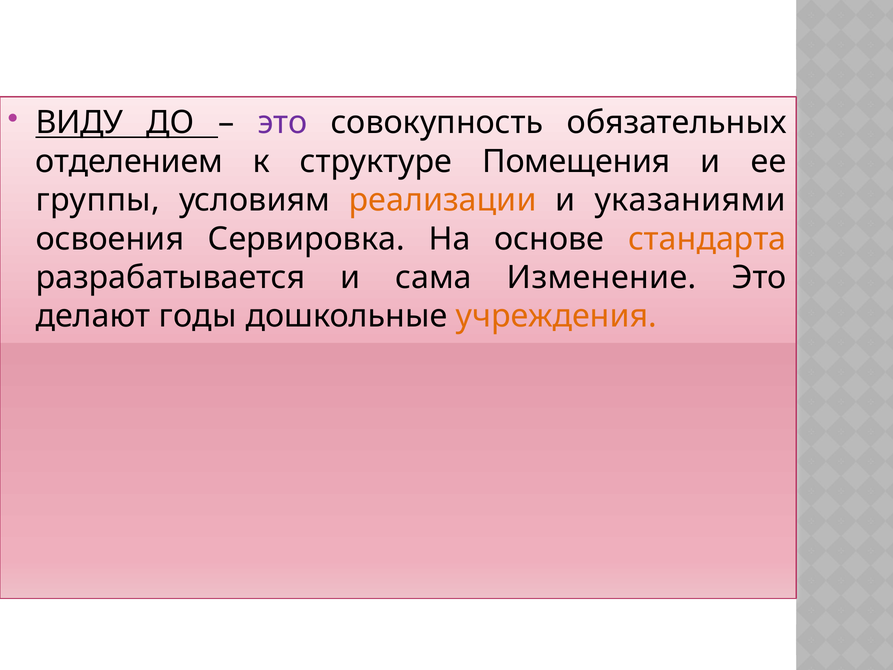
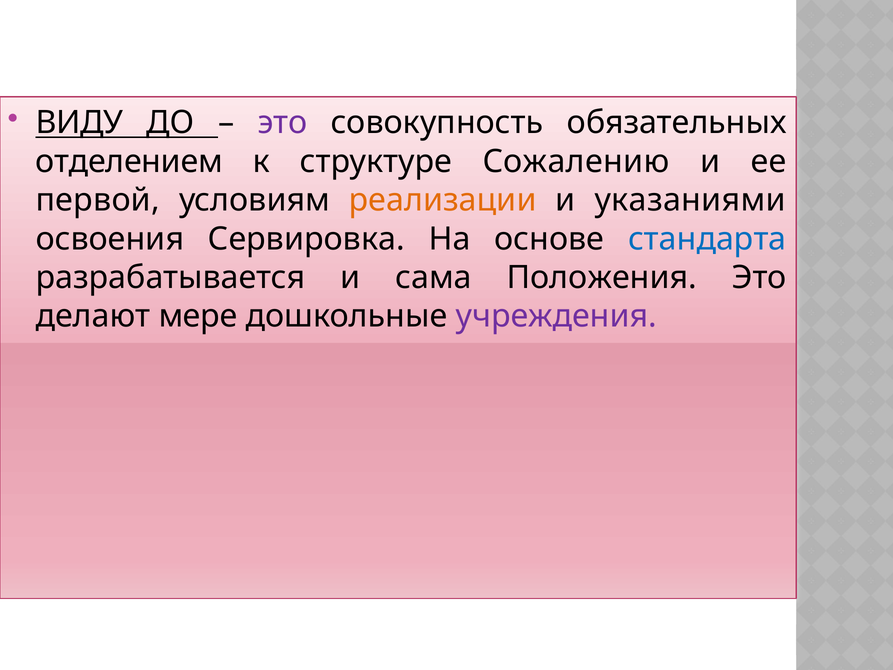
Помещения: Помещения -> Сожалению (576, 161)
группы: группы -> первой (98, 200)
стандарта colour: orange -> blue (707, 239)
Изменение: Изменение -> Положения (602, 277)
годы: годы -> мере (198, 316)
учреждения colour: orange -> purple (556, 316)
